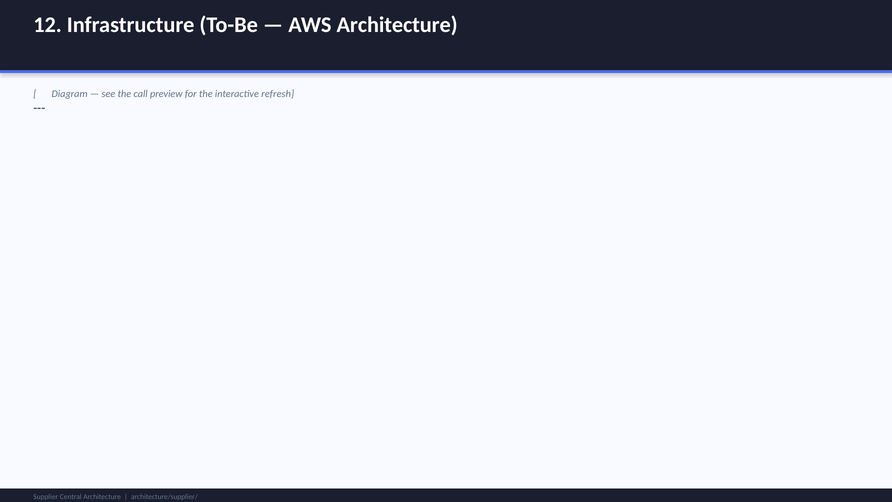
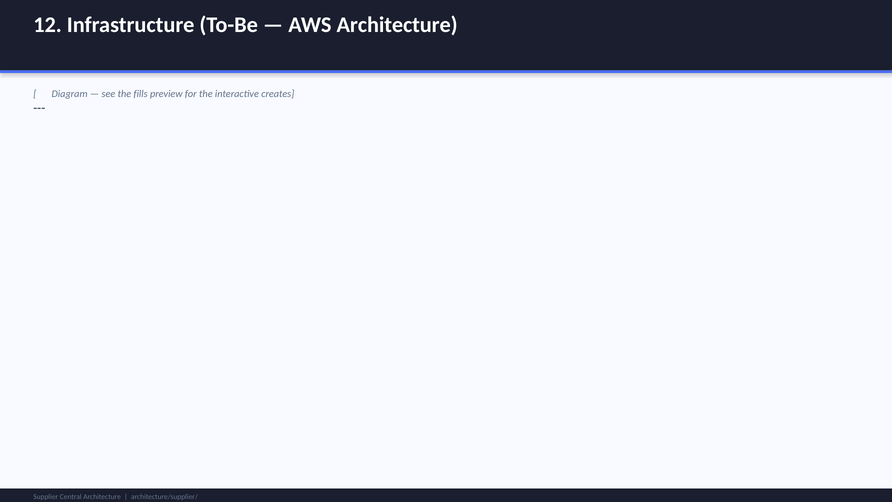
call: call -> fills (141, 94)
refresh: refresh -> creates (278, 94)
